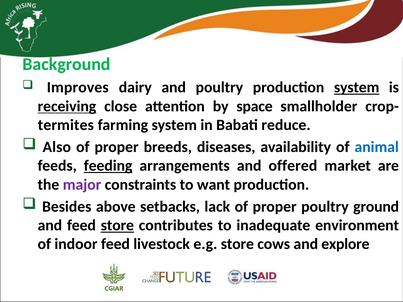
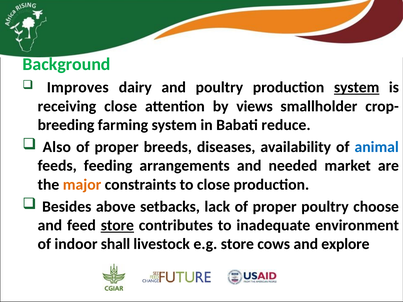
receiving underline: present -> none (67, 106)
space: space -> views (255, 106)
termites: termites -> breeding (66, 125)
feeding underline: present -> none (108, 166)
offered: offered -> needed (293, 166)
major colour: purple -> orange (82, 185)
to want: want -> close (213, 185)
ground: ground -> choose (376, 207)
indoor feed: feed -> shall (115, 244)
